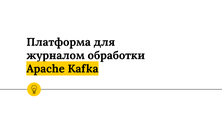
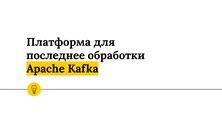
журналом: журналом -> последнее (56, 55)
